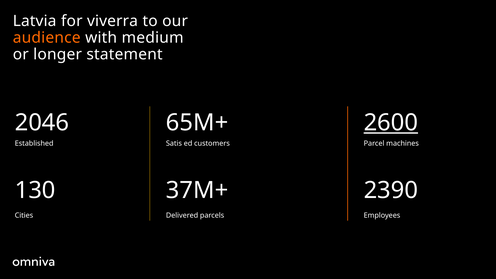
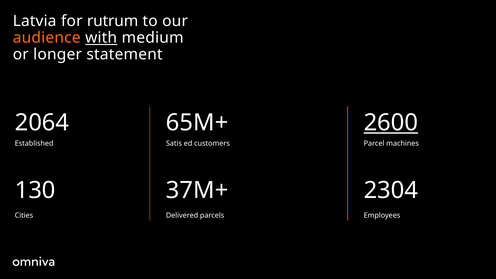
viverra: viverra -> rutrum (113, 21)
with underline: none -> present (101, 38)
2046: 2046 -> 2064 (42, 123)
2390: 2390 -> 2304 (391, 190)
